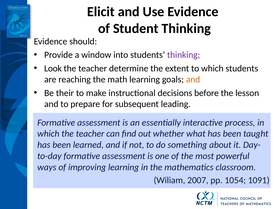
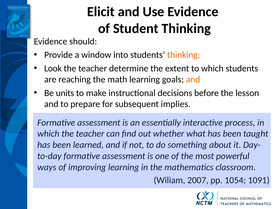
thinking colour: purple -> orange (184, 55)
their: their -> units (65, 93)
leading: leading -> implies (176, 104)
